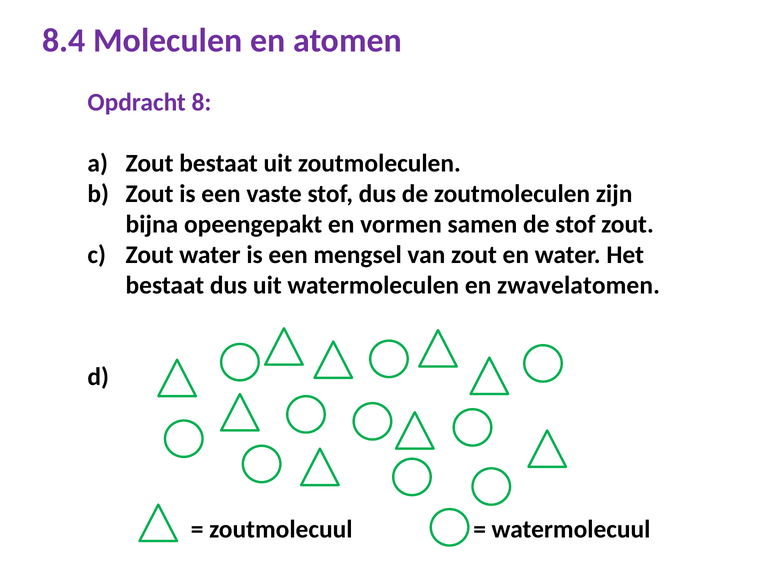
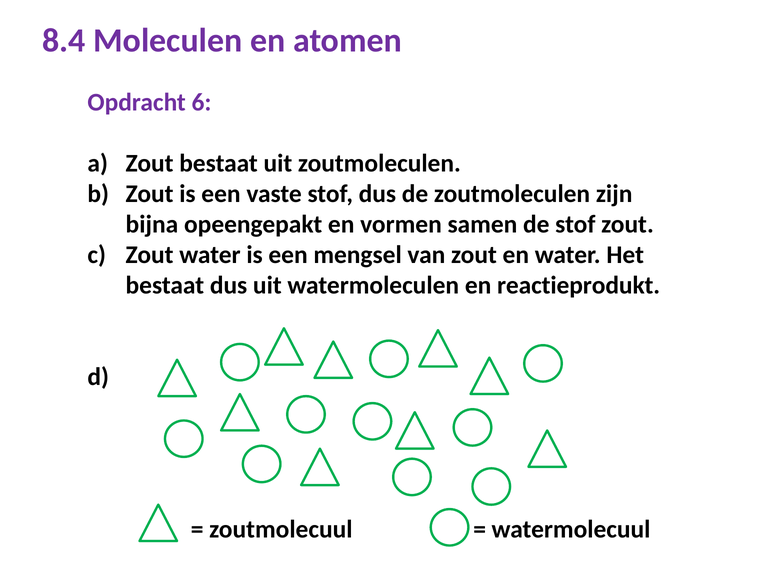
8: 8 -> 6 (201, 102)
zwavelatomen: zwavelatomen -> reactieprodukt (579, 286)
